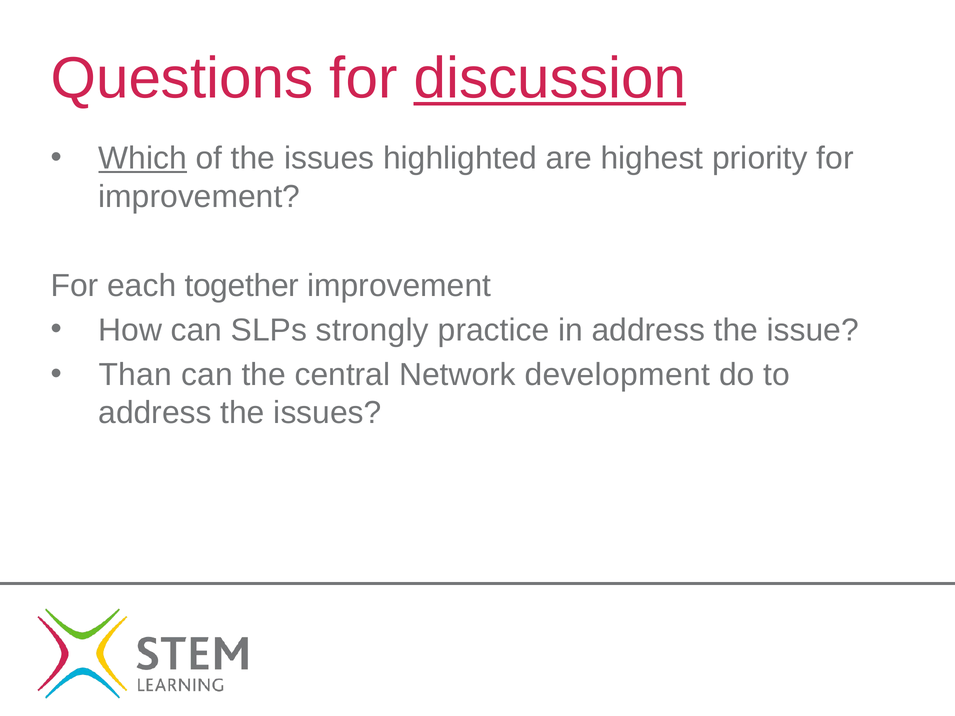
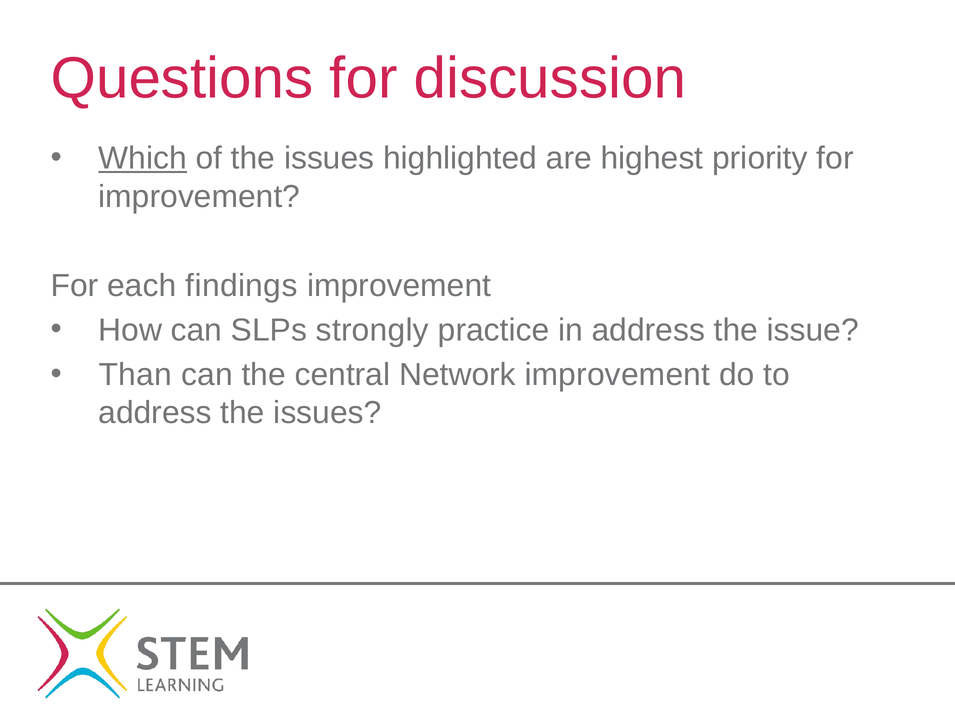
discussion underline: present -> none (550, 79)
together: together -> findings (241, 286)
Network development: development -> improvement (617, 375)
